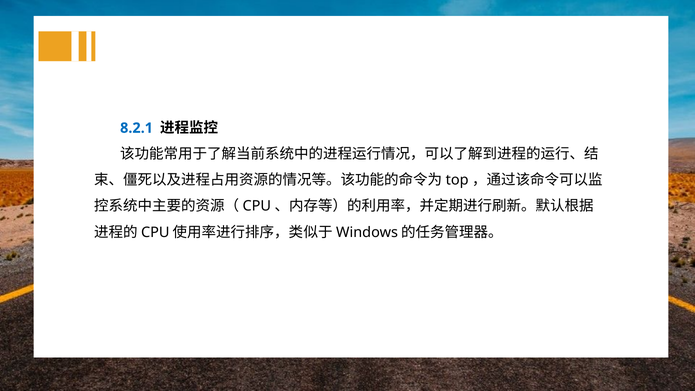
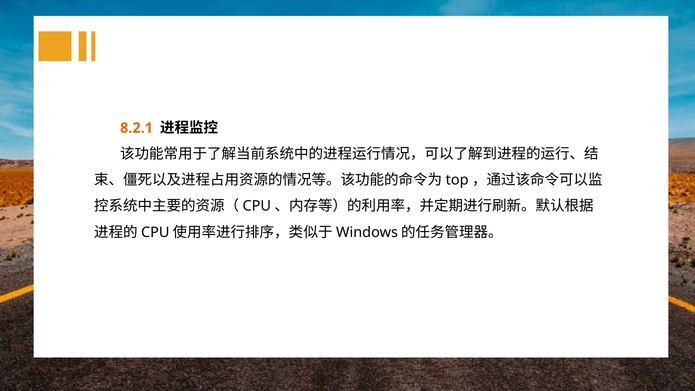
8.2.1 colour: blue -> orange (137, 128)
